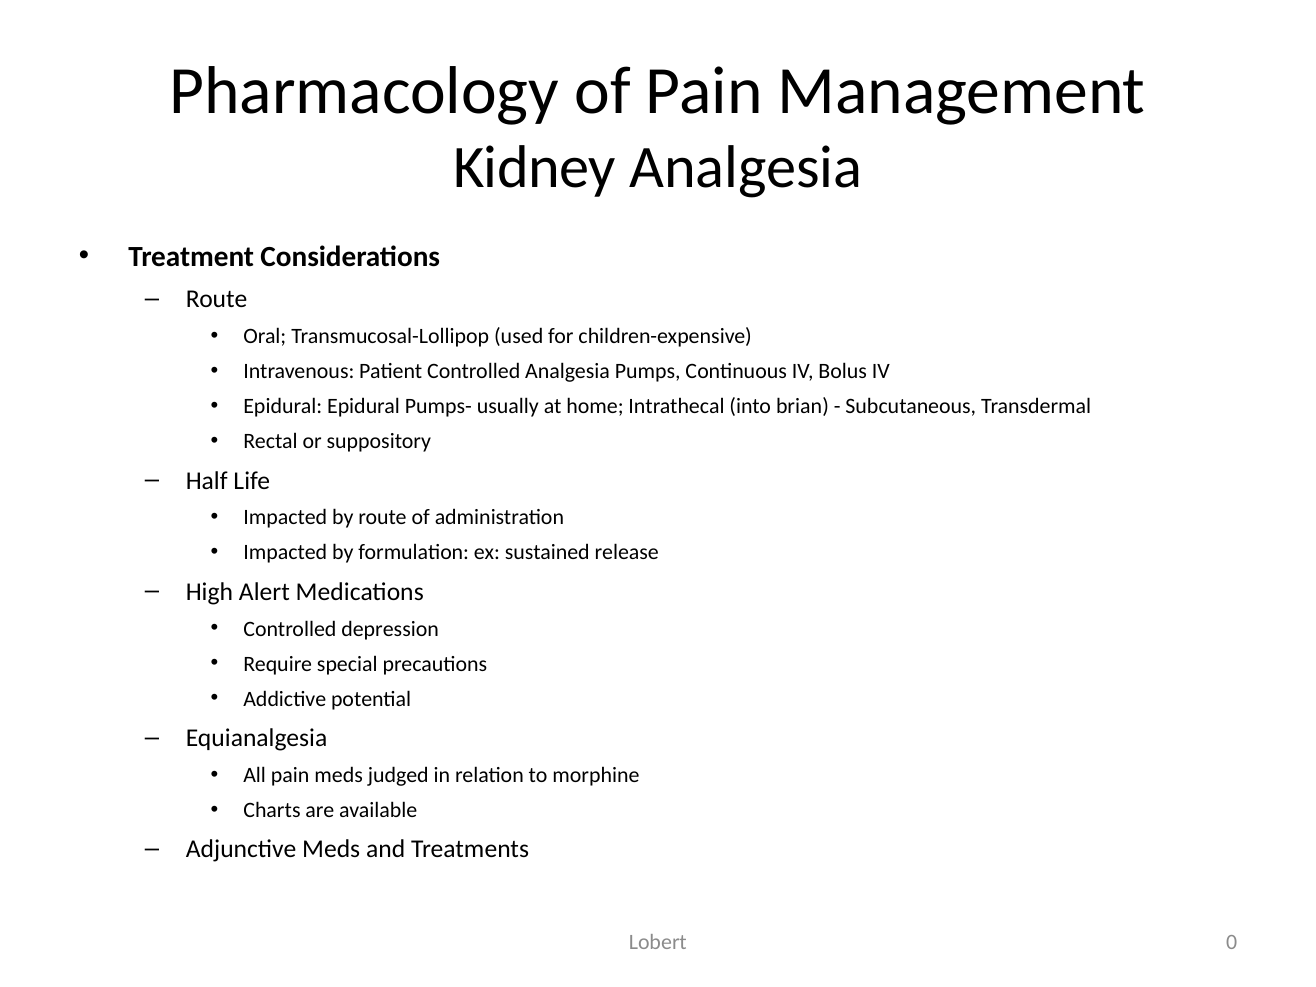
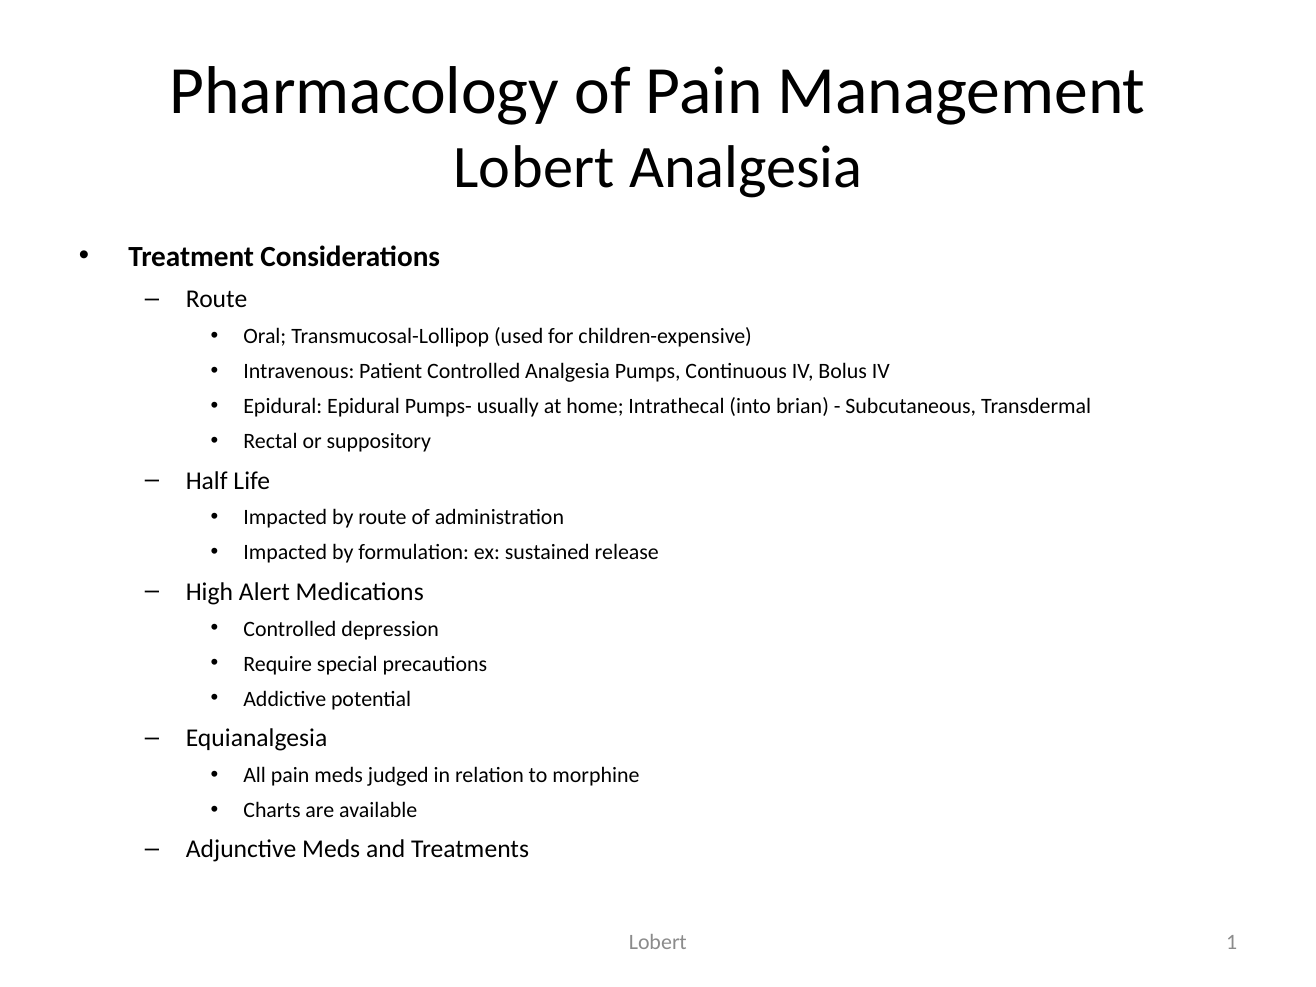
Kidney: Kidney -> Lobert (534, 168)
0: 0 -> 1 (1232, 942)
